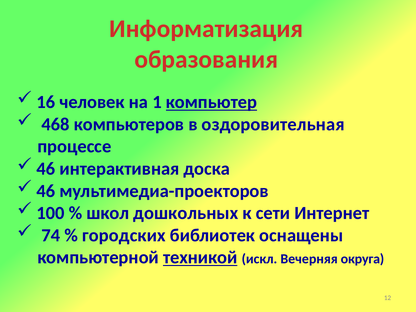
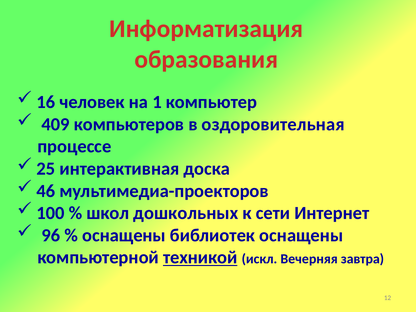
компьютер underline: present -> none (211, 102)
468: 468 -> 409 (56, 124)
46: 46 -> 25 (46, 169)
74: 74 -> 96 (51, 235)
городских: городских -> оснащены (124, 235)
округа: округа -> завтра (362, 259)
